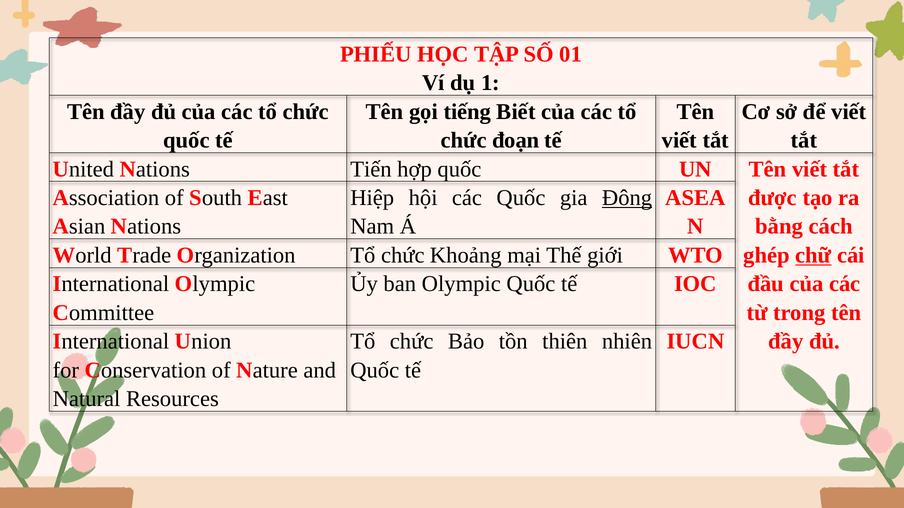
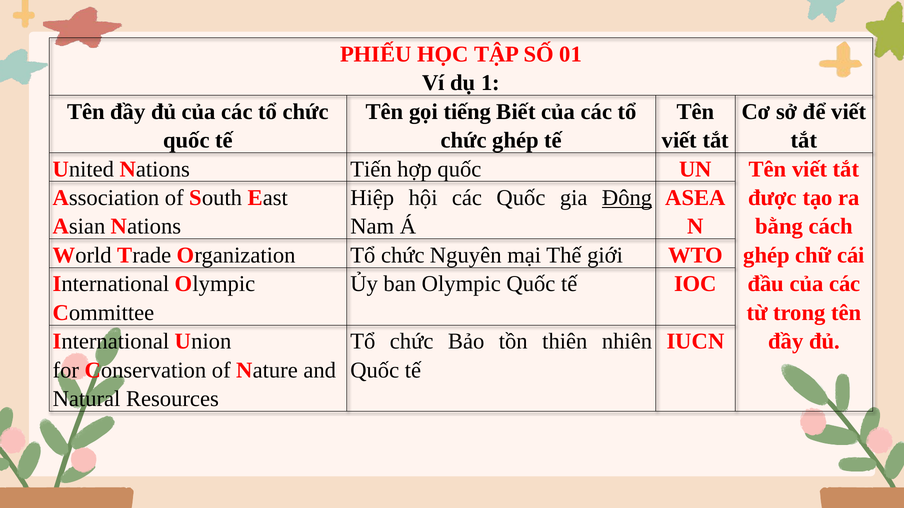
chức đoạn: đoạn -> ghép (516, 141)
chữ underline: present -> none (813, 255)
Khoảng: Khoảng -> Nguyên (466, 256)
